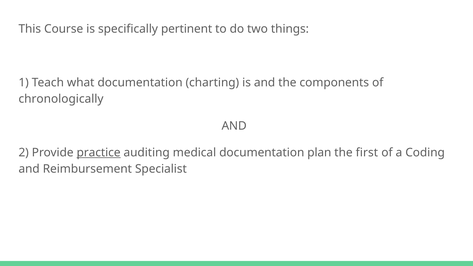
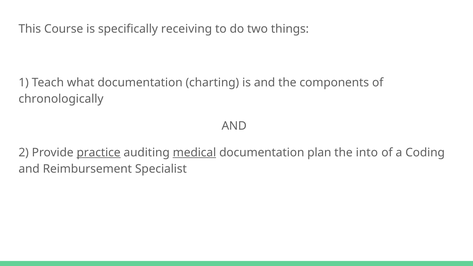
pertinent: pertinent -> receiving (187, 29)
medical underline: none -> present (194, 153)
first: first -> into (367, 153)
